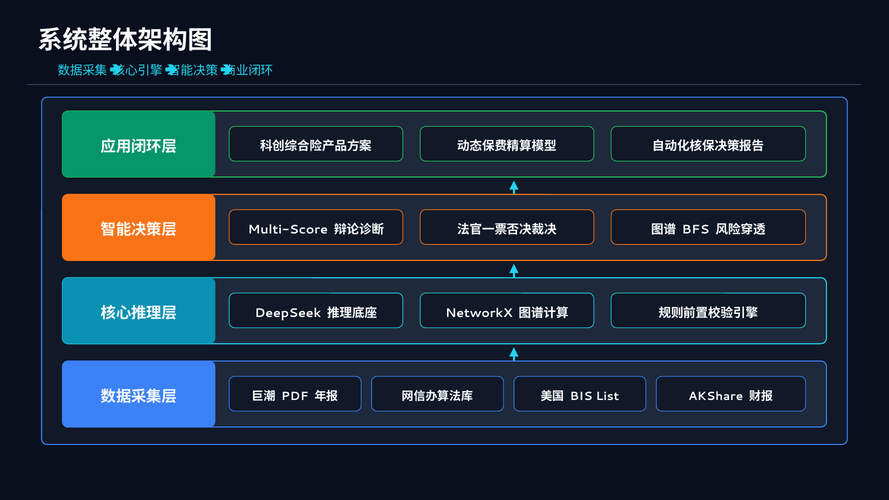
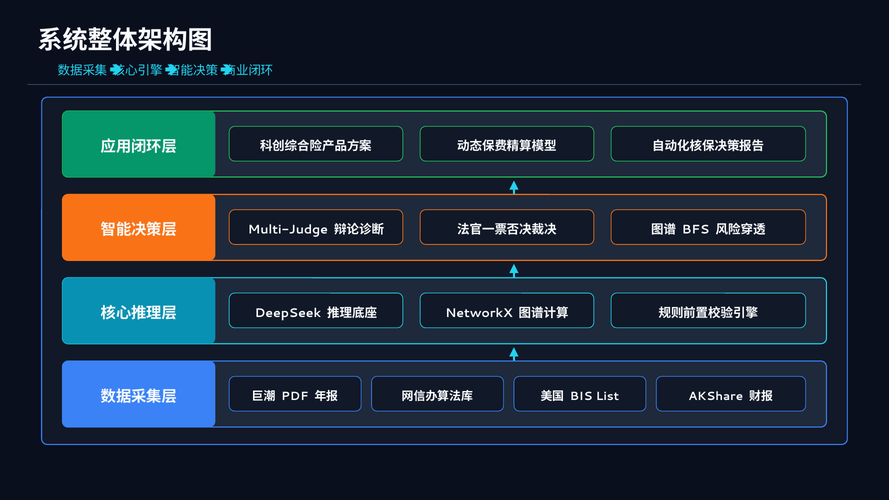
Multi-Score: Multi-Score -> Multi-Judge (288, 230)
